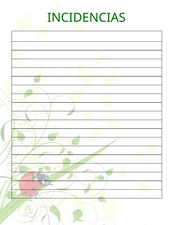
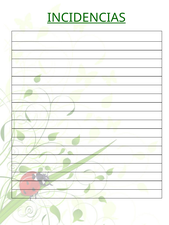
INCIDENCIAS underline: none -> present (86, 18)
